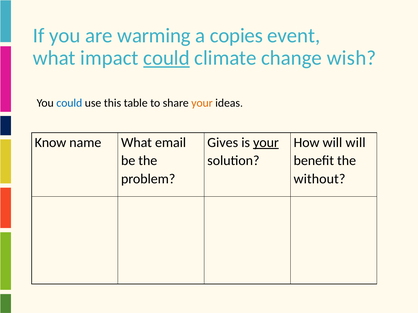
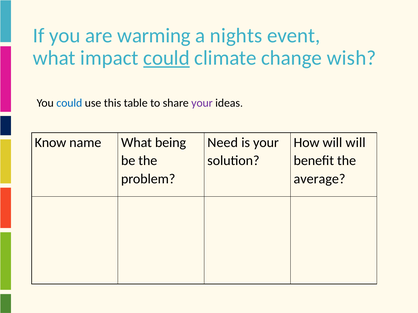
copies: copies -> nights (236, 36)
your colour: orange -> purple (202, 103)
email: email -> being (171, 143)
Gives: Gives -> Need (223, 143)
your underline: present -> none (266, 143)
without: without -> average (320, 179)
